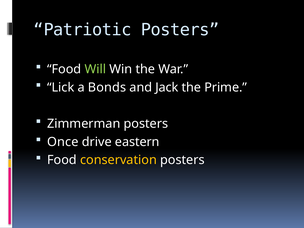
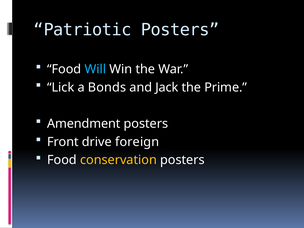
Will colour: light green -> light blue (95, 69)
Zimmerman: Zimmerman -> Amendment (84, 124)
Once: Once -> Front (63, 142)
eastern: eastern -> foreign (137, 142)
